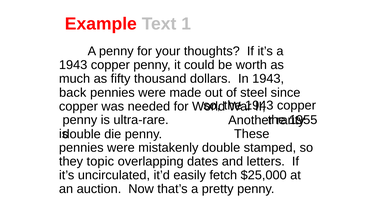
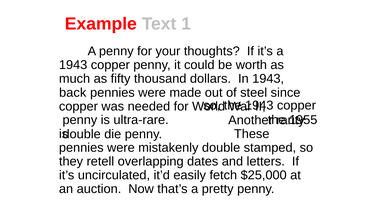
topic: topic -> retell (100, 161)
